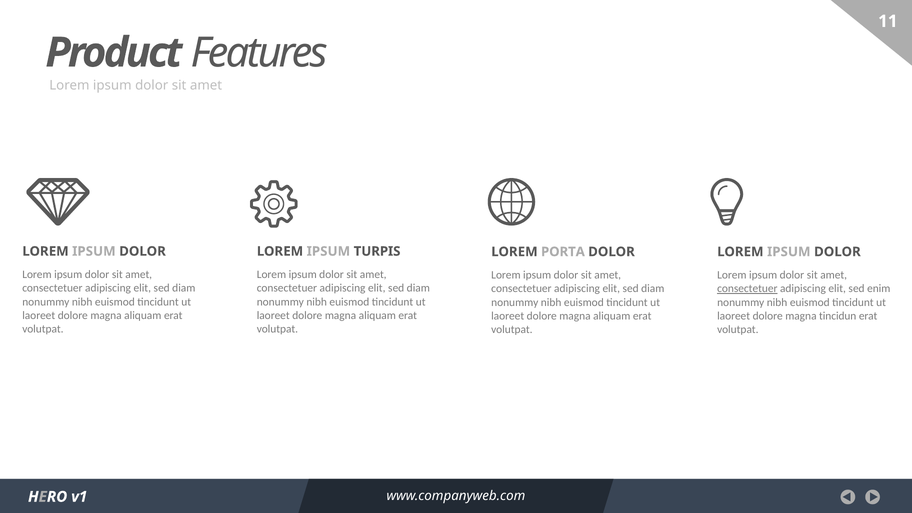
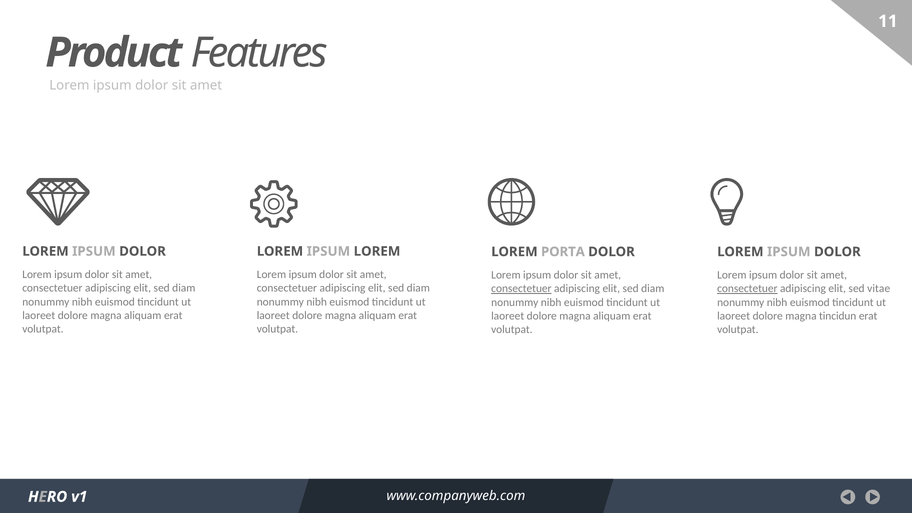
IPSUM TURPIS: TURPIS -> LOREM (377, 251)
consectetuer underline: none -> present (521, 289)
enim: enim -> vitae (879, 289)
